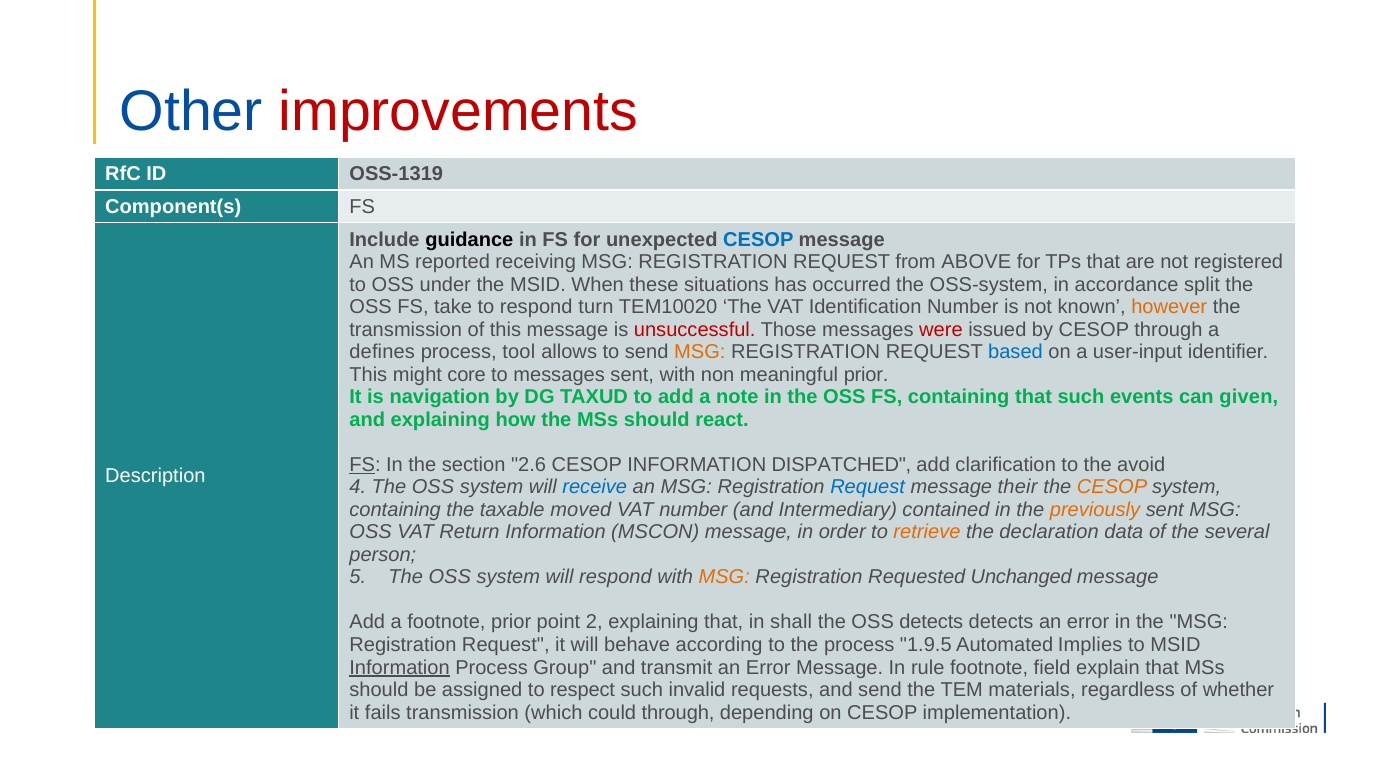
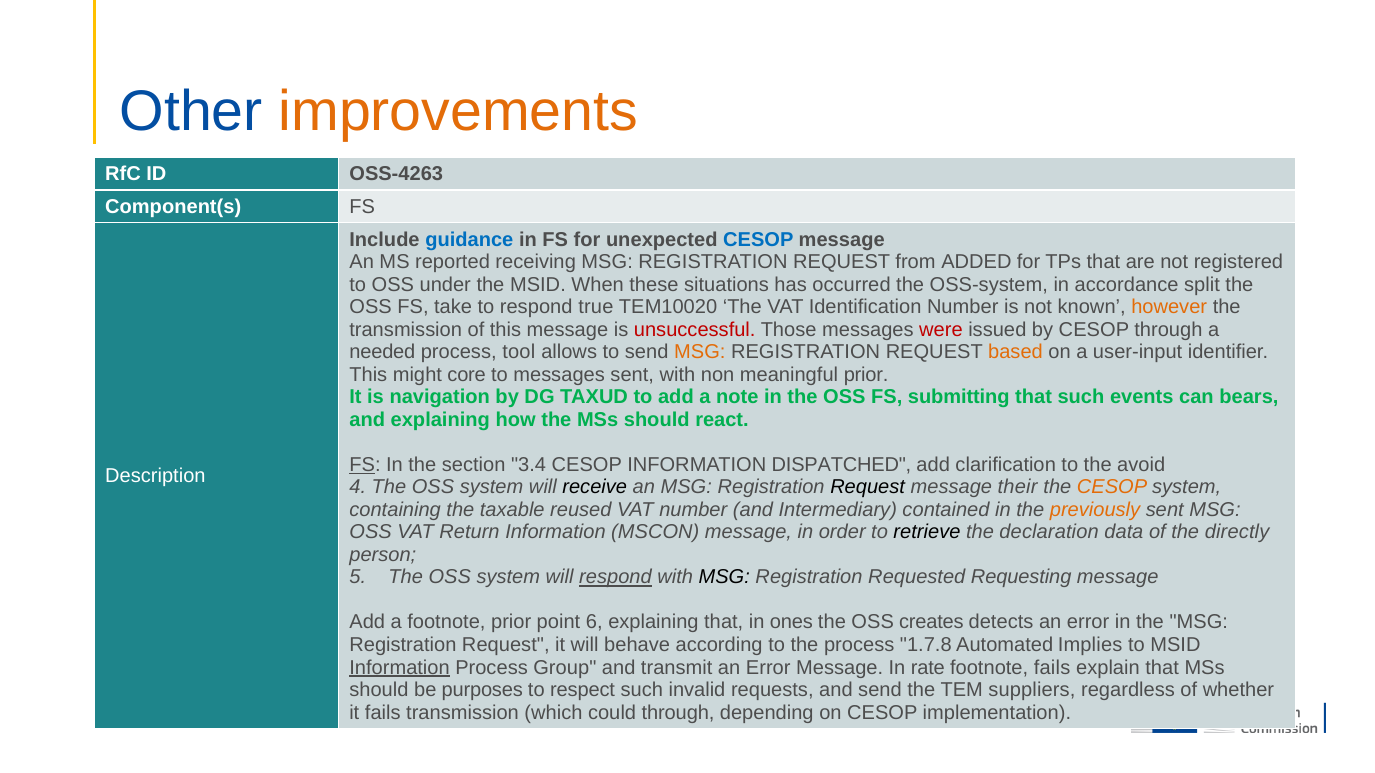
improvements colour: red -> orange (458, 111)
OSS-1319: OSS-1319 -> OSS-4263 (396, 174)
guidance colour: black -> blue (469, 240)
ABOVE: ABOVE -> ADDED (976, 262)
turn: turn -> true (596, 307)
defines: defines -> needed (382, 352)
based colour: blue -> orange (1015, 352)
FS containing: containing -> submitting (959, 397)
given: given -> bears (1249, 397)
2.6: 2.6 -> 3.4 (529, 465)
receive colour: blue -> black (595, 488)
Request colour: blue -> black (868, 488)
moved: moved -> reused (581, 510)
retrieve colour: orange -> black (927, 533)
several: several -> directly (1237, 533)
respond underline: none -> present (615, 578)
MSG colour: orange -> black (724, 578)
Unchanged: Unchanged -> Requesting (1021, 578)
2: 2 -> 6 (594, 623)
shall: shall -> ones (791, 623)
OSS detects: detects -> creates (931, 623)
1.9.5: 1.9.5 -> 1.7.8 (926, 645)
rule: rule -> rate (928, 668)
footnote field: field -> fails (1052, 668)
assigned: assigned -> purposes (482, 690)
materials: materials -> suppliers (1032, 690)
